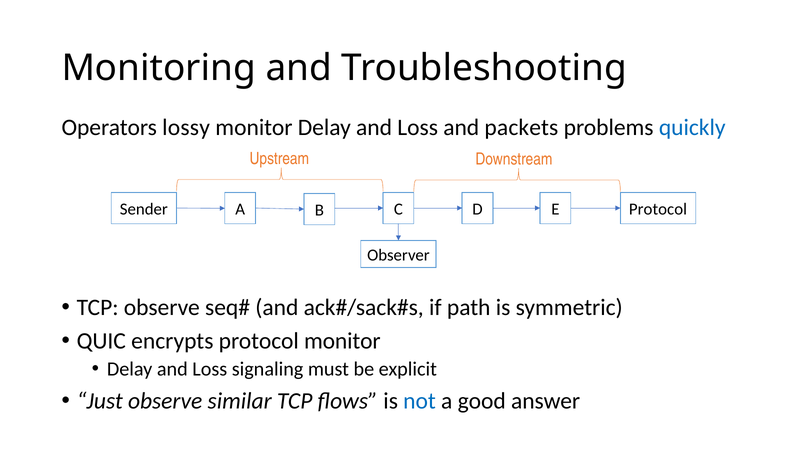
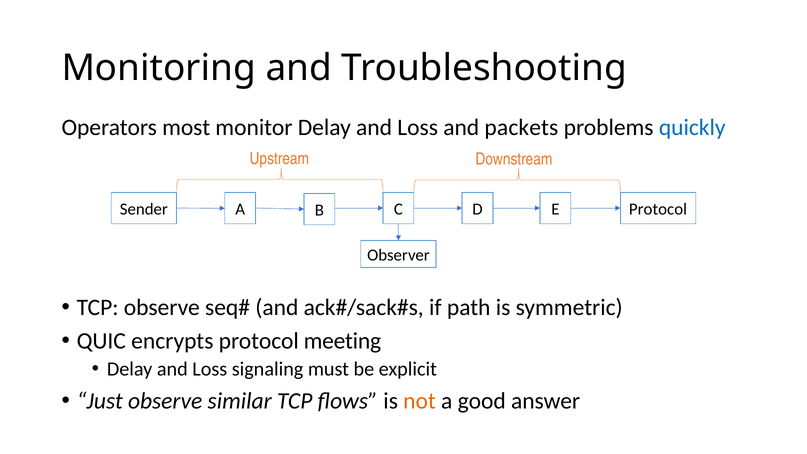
lossy: lossy -> most (186, 127)
protocol monitor: monitor -> meeting (342, 341)
not colour: blue -> orange (420, 401)
